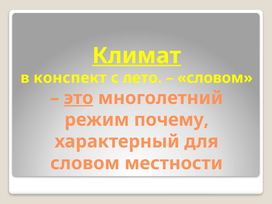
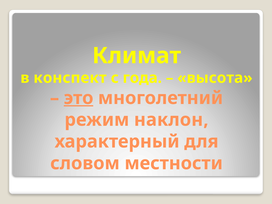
Климат underline: present -> none (137, 56)
лето: лето -> года (142, 78)
словом: словом -> высота (215, 78)
почему: почему -> наклон (171, 120)
